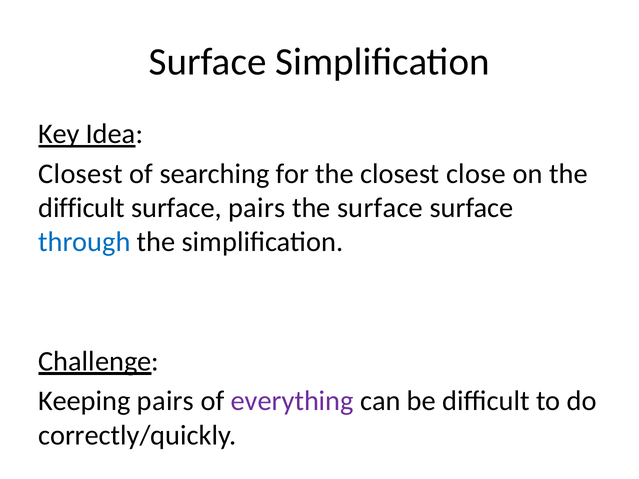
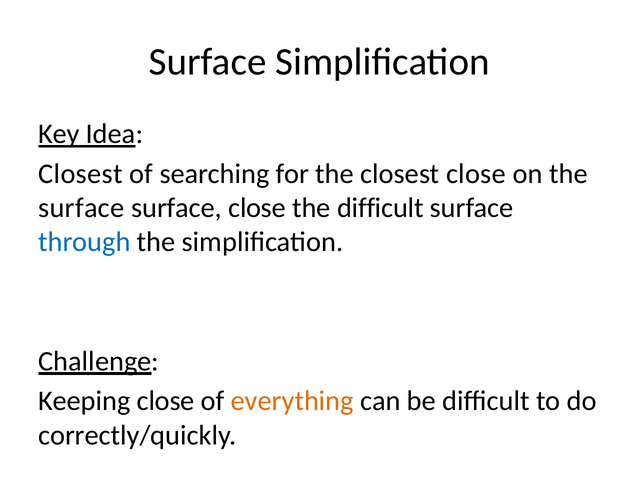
difficult: difficult -> surface (81, 208)
surface pairs: pairs -> close (257, 208)
the surface: surface -> difficult (380, 208)
Keeping pairs: pairs -> close (166, 401)
everything colour: purple -> orange (292, 401)
